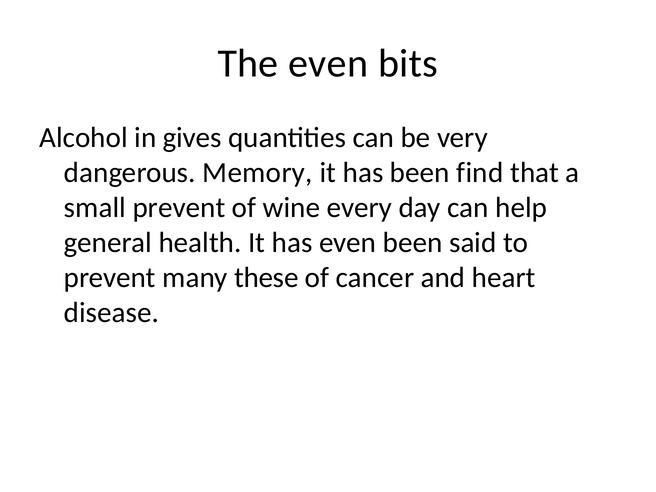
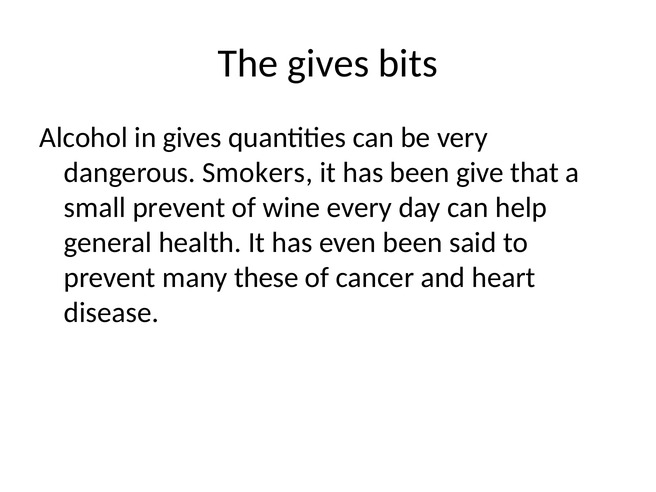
The even: even -> gives (328, 64)
Memory: Memory -> Smokers (258, 173)
find: find -> give (480, 173)
